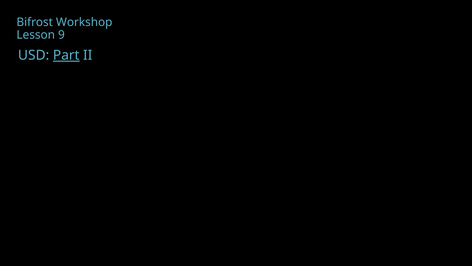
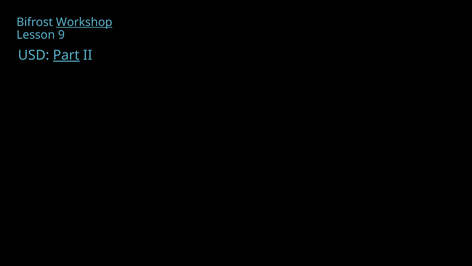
Workshop underline: none -> present (84, 22)
